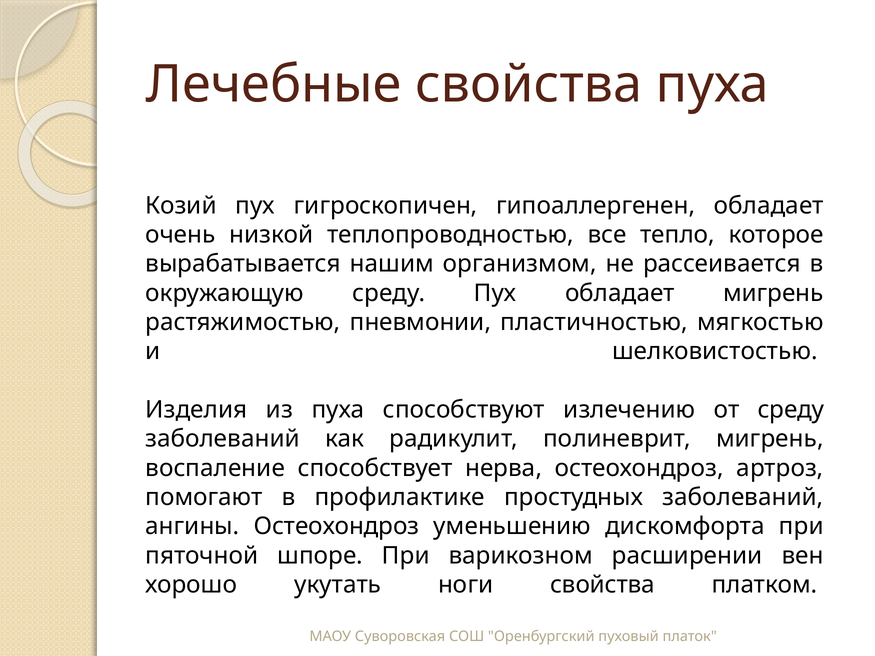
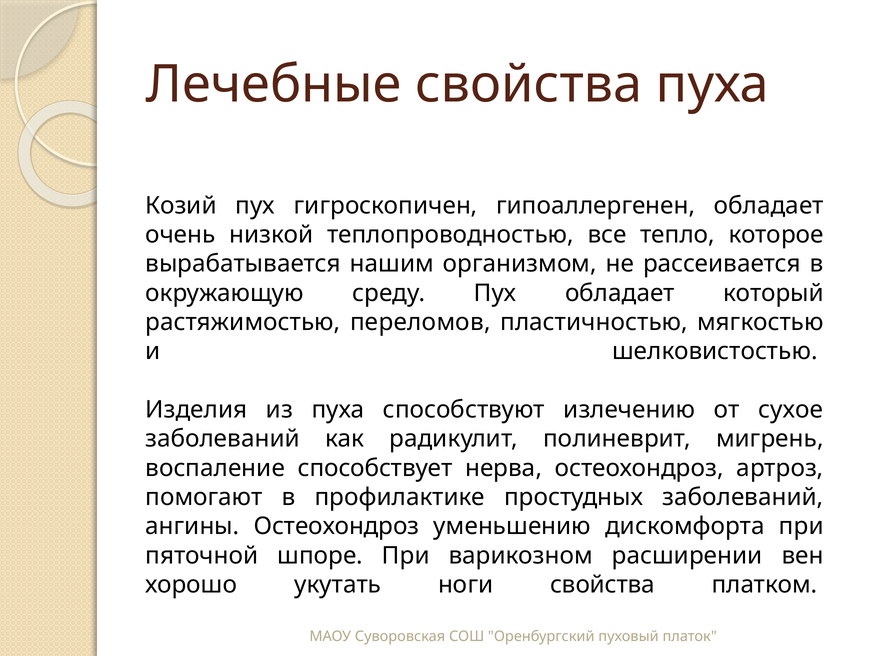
обладает мигрень: мигрень -> который (773, 293)
пневмонии: пневмонии -> переломов (420, 322)
от среду: среду -> сухое (791, 410)
